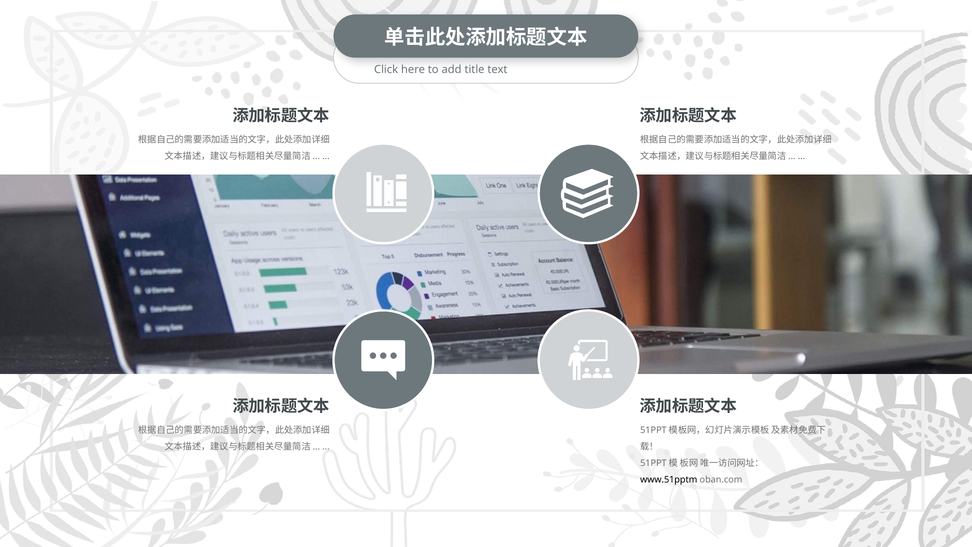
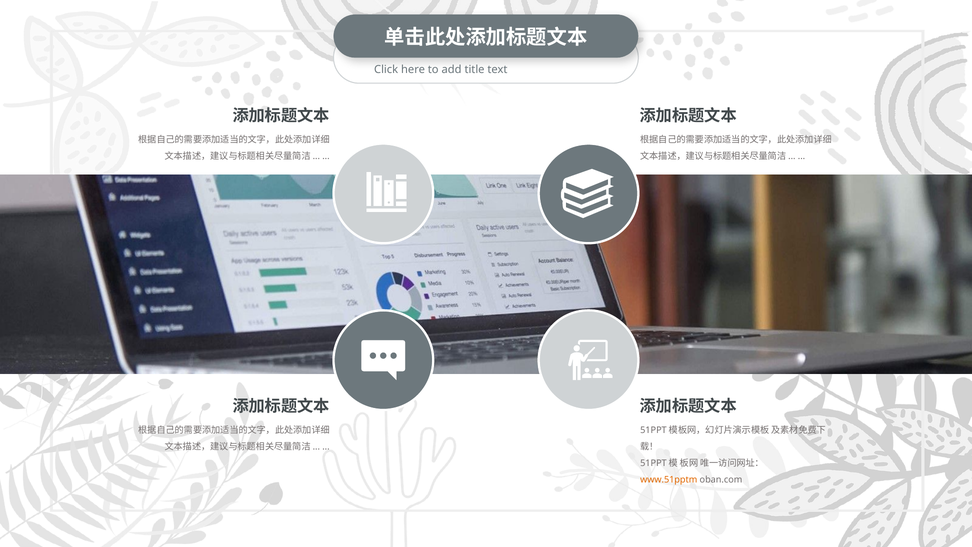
www.51pptm colour: black -> orange (669, 479)
